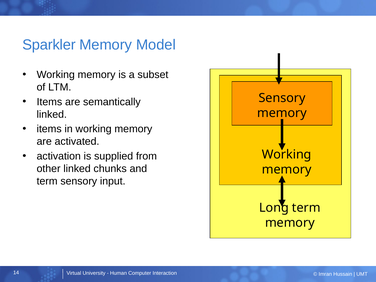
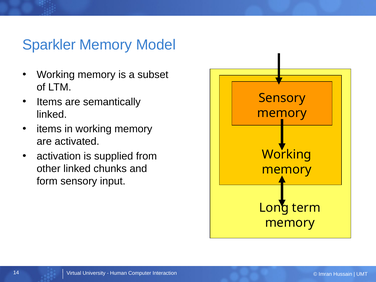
term: term -> form (47, 181)
